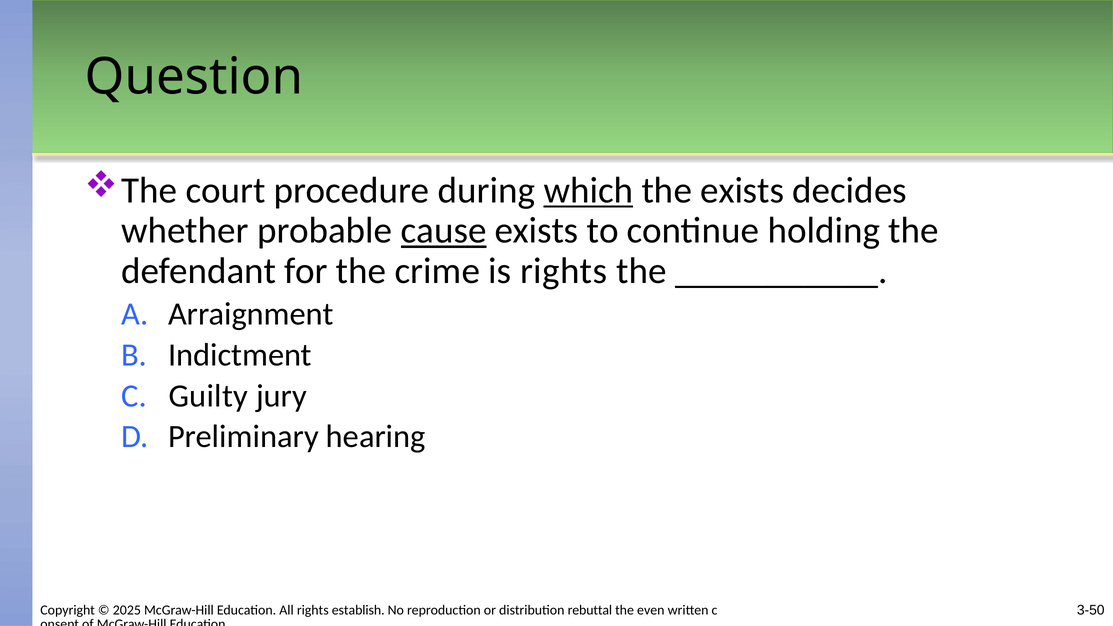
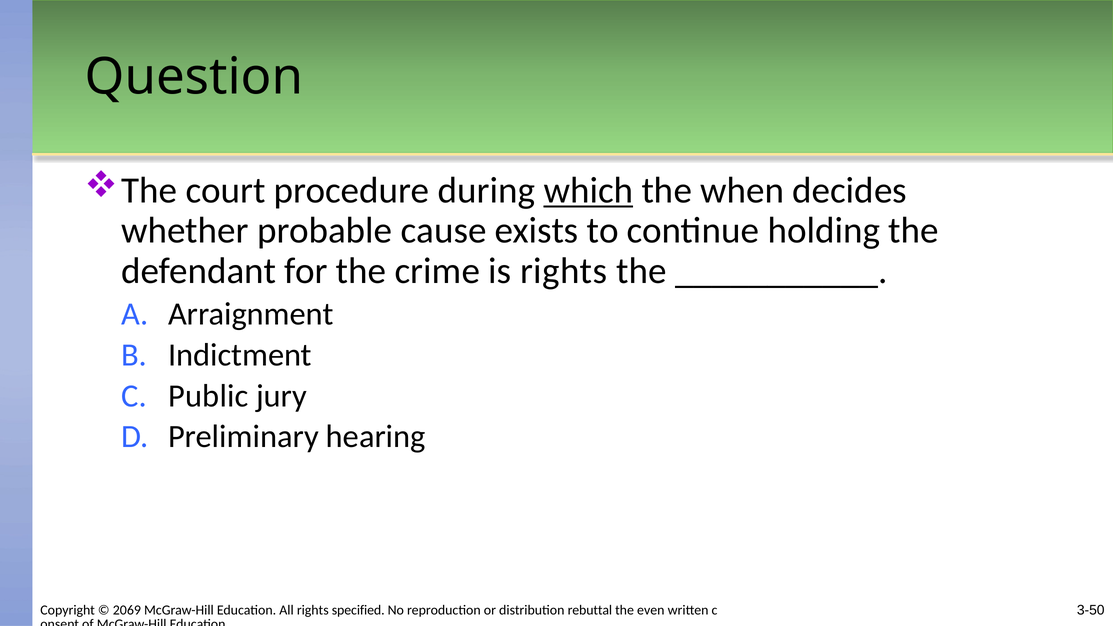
the exists: exists -> when (742, 191)
cause underline: present -> none (444, 231)
Guilty: Guilty -> Public (208, 396)
2025: 2025 -> 2069 (127, 610)
establish: establish -> specified (358, 610)
